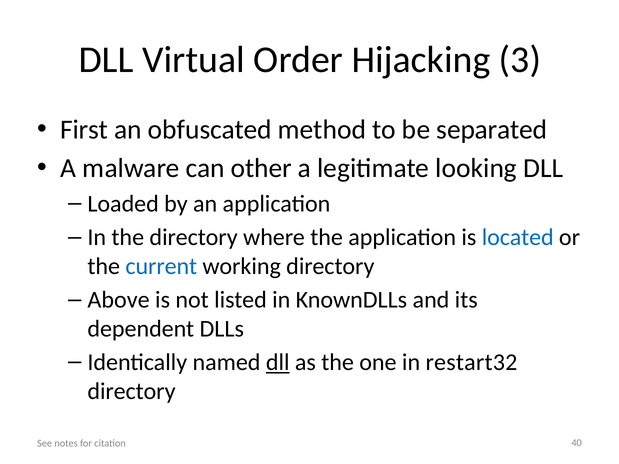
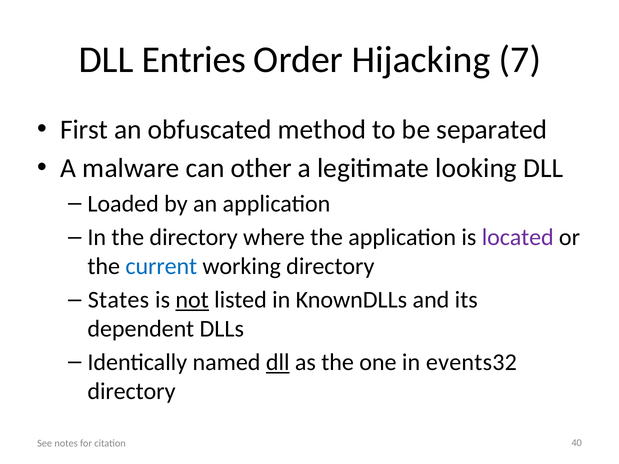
Virtual: Virtual -> Entries (194, 60)
3: 3 -> 7 (520, 60)
located colour: blue -> purple (518, 238)
Above: Above -> States (118, 300)
not underline: none -> present (192, 300)
restart32: restart32 -> events32 (471, 363)
